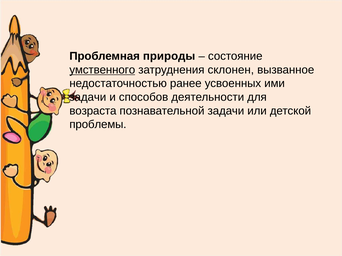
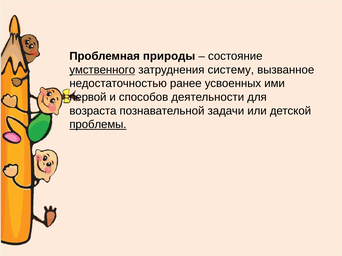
склонен: склонен -> систему (231, 70)
задачи: задачи -> первой (88, 97)
проблемы underline: none -> present (98, 125)
